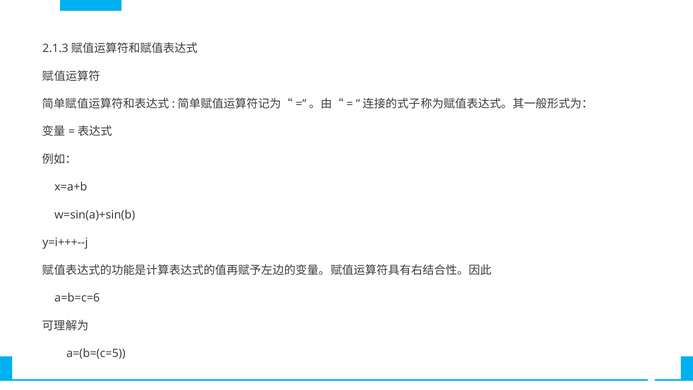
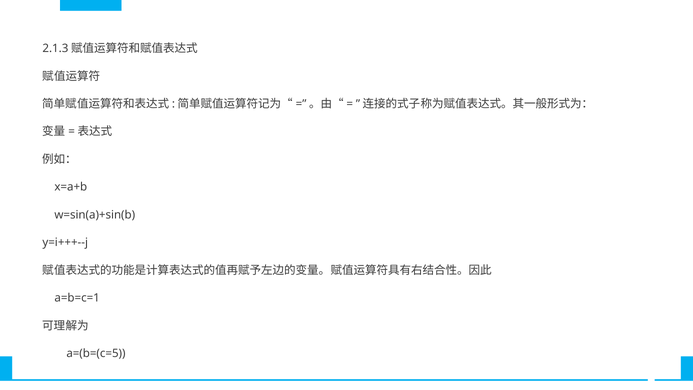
a=b=c=6: a=b=c=6 -> a=b=c=1 (77, 298)
